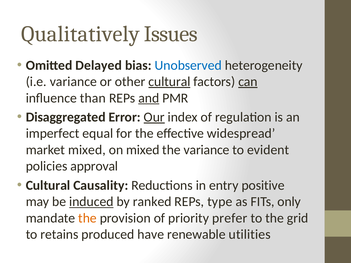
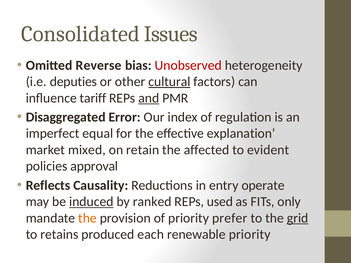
Qualitatively: Qualitatively -> Consolidated (80, 34)
Delayed: Delayed -> Reverse (99, 65)
Unobserved colour: blue -> red (188, 65)
i.e variance: variance -> deputies (73, 82)
can underline: present -> none (248, 82)
than: than -> tariff (93, 98)
Our underline: present -> none (154, 117)
widespread: widespread -> explanation (241, 134)
on mixed: mixed -> retain (143, 150)
the variance: variance -> affected (207, 150)
Cultural: Cultural -> Reflects (48, 186)
positive: positive -> operate (263, 186)
type: type -> used (220, 202)
grid underline: none -> present (298, 218)
have: have -> each (151, 235)
renewable utilities: utilities -> priority (250, 235)
